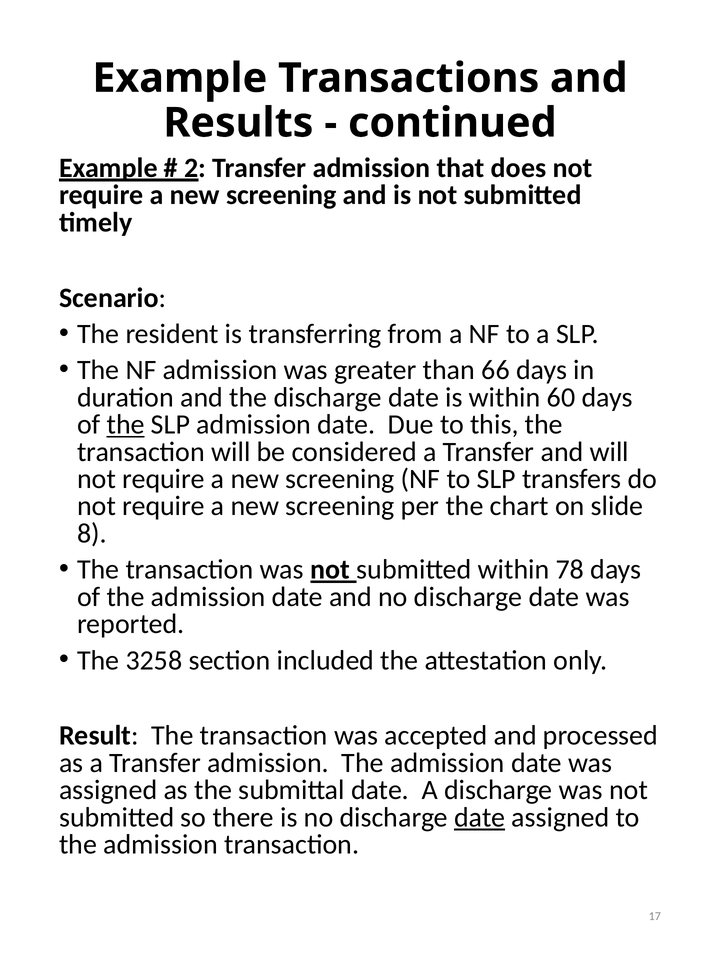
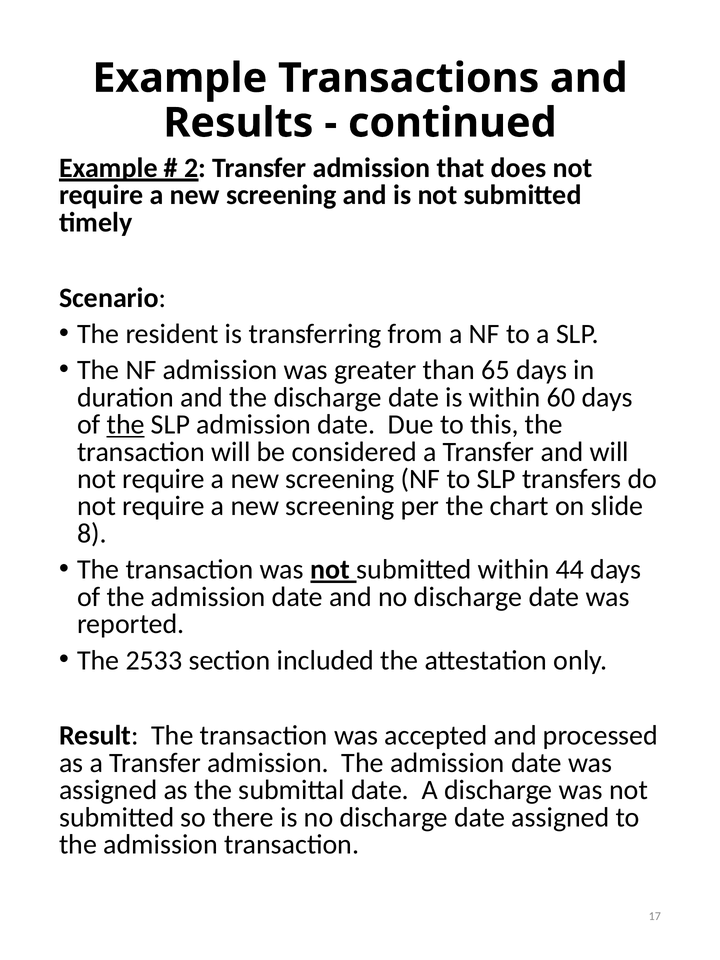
66: 66 -> 65 (496, 370)
78: 78 -> 44 (570, 570)
3258: 3258 -> 2533 (154, 660)
date underline: present -> none (480, 817)
